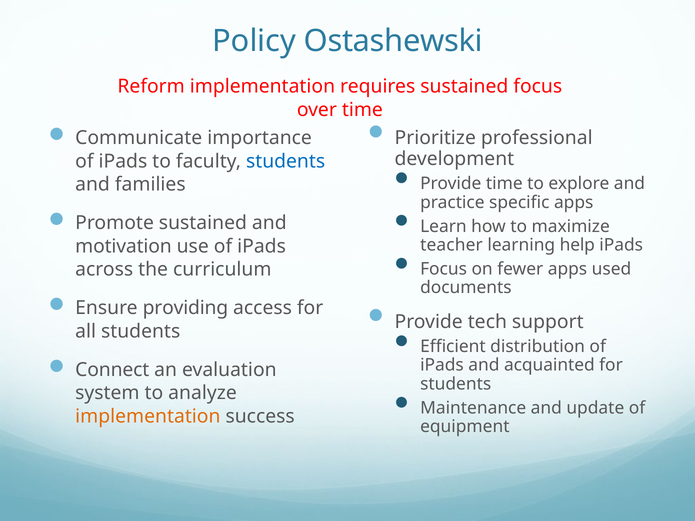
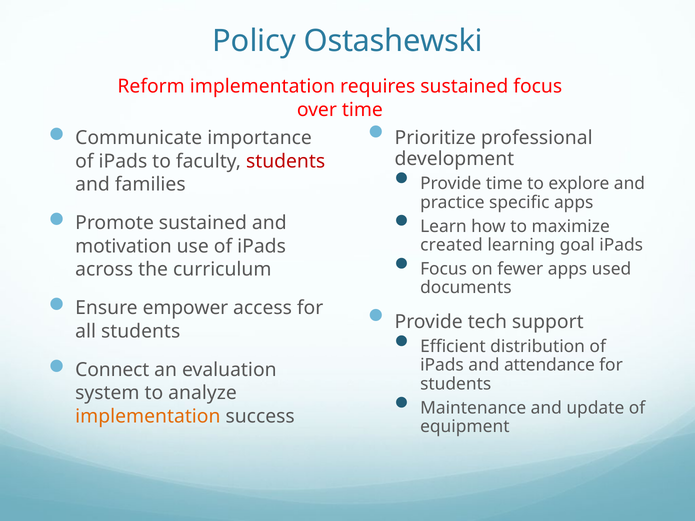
students colour: blue -> red (286, 161)
teacher: teacher -> created (451, 245)
help: help -> goal (577, 245)
providing: providing -> empower (185, 308)
acquainted: acquainted -> attendance (549, 365)
